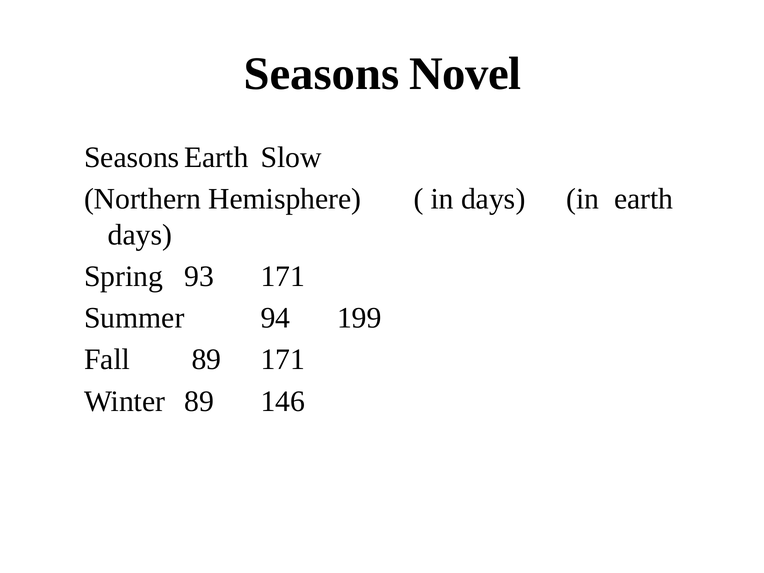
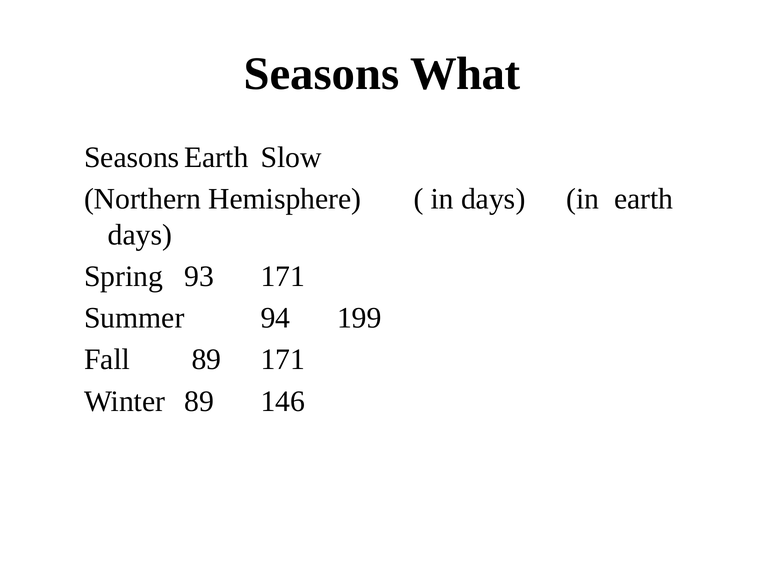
Novel: Novel -> What (465, 74)
